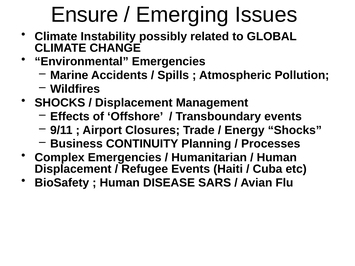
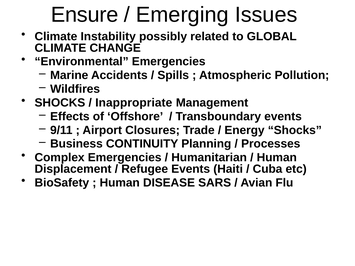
Displacement: Displacement -> Inappropriate (134, 103)
